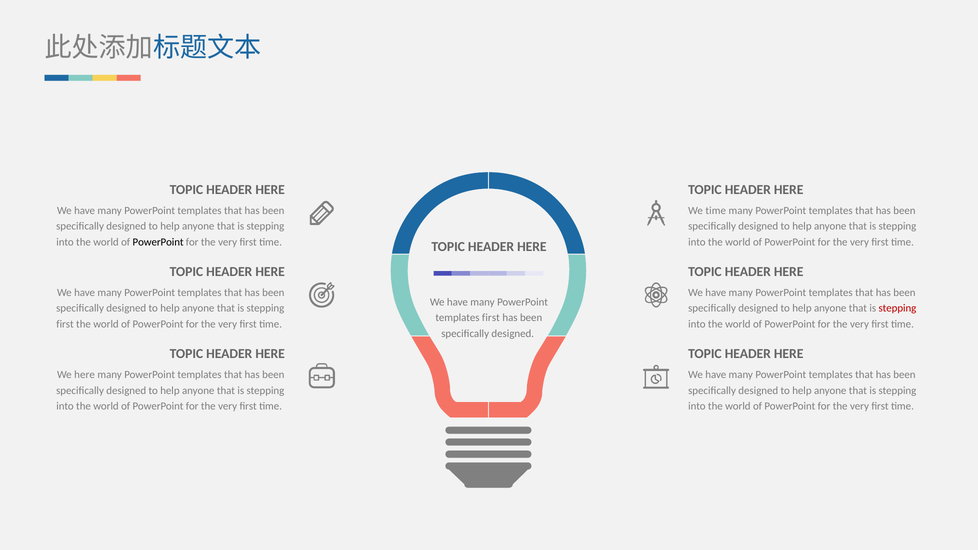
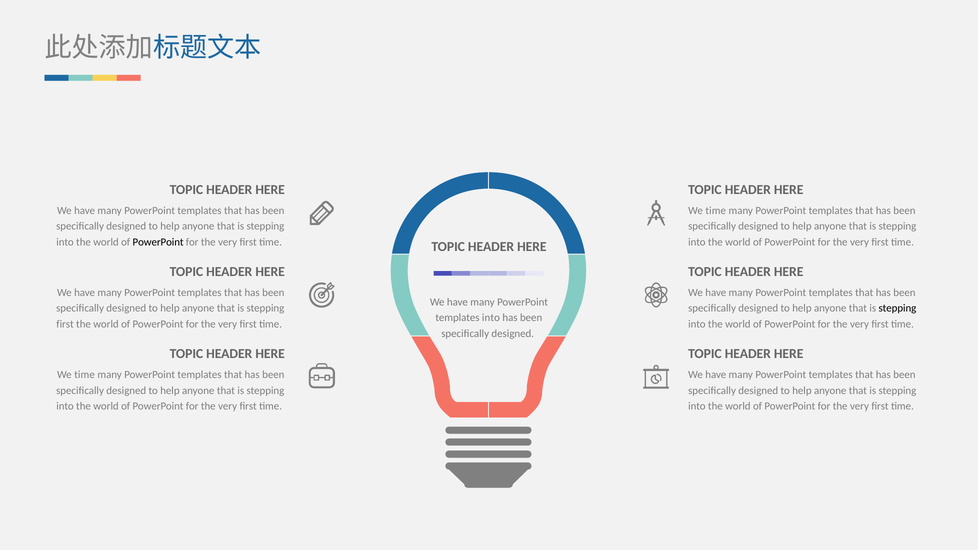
stepping colour: red -> black (897, 308)
templates first: first -> into (491, 318)
here: here -> time (85, 375)
